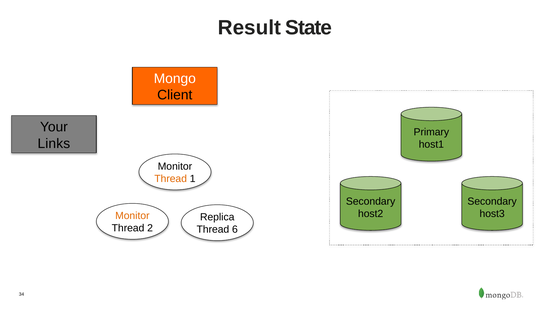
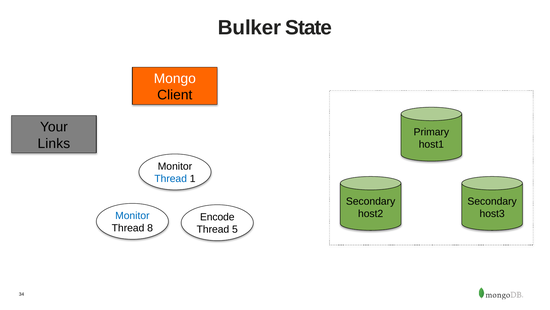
Result: Result -> Bulker (250, 28)
Thread colour: orange -> blue (171, 178)
Monitor colour: orange -> blue (132, 215)
Replica: Replica -> Encode (217, 217)
2: 2 -> 8 (150, 228)
6: 6 -> 5 (235, 229)
